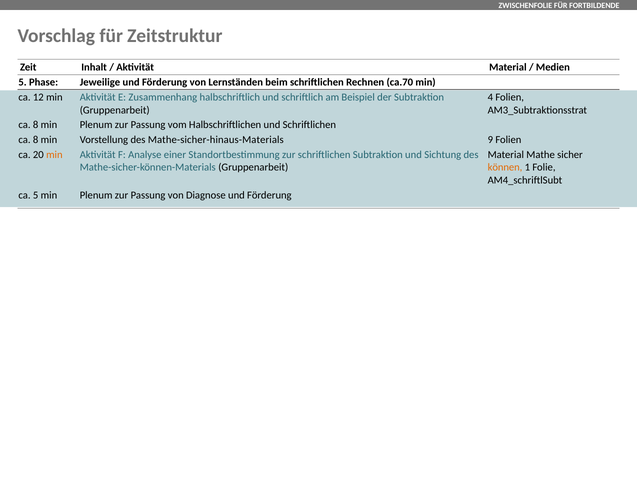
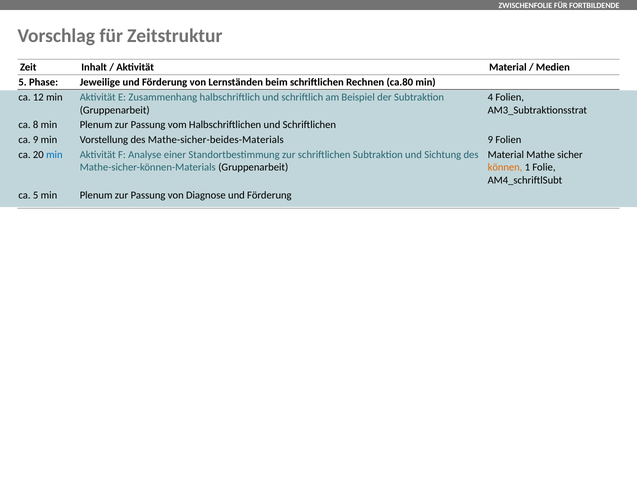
ca.70: ca.70 -> ca.80 (400, 82)
8: 8 -> 9 (36, 140)
Mathe-sicher-hinaus-Materials: Mathe-sicher-hinaus-Materials -> Mathe-sicher-beides-Materials (216, 140)
min colour: orange -> blue (54, 154)
